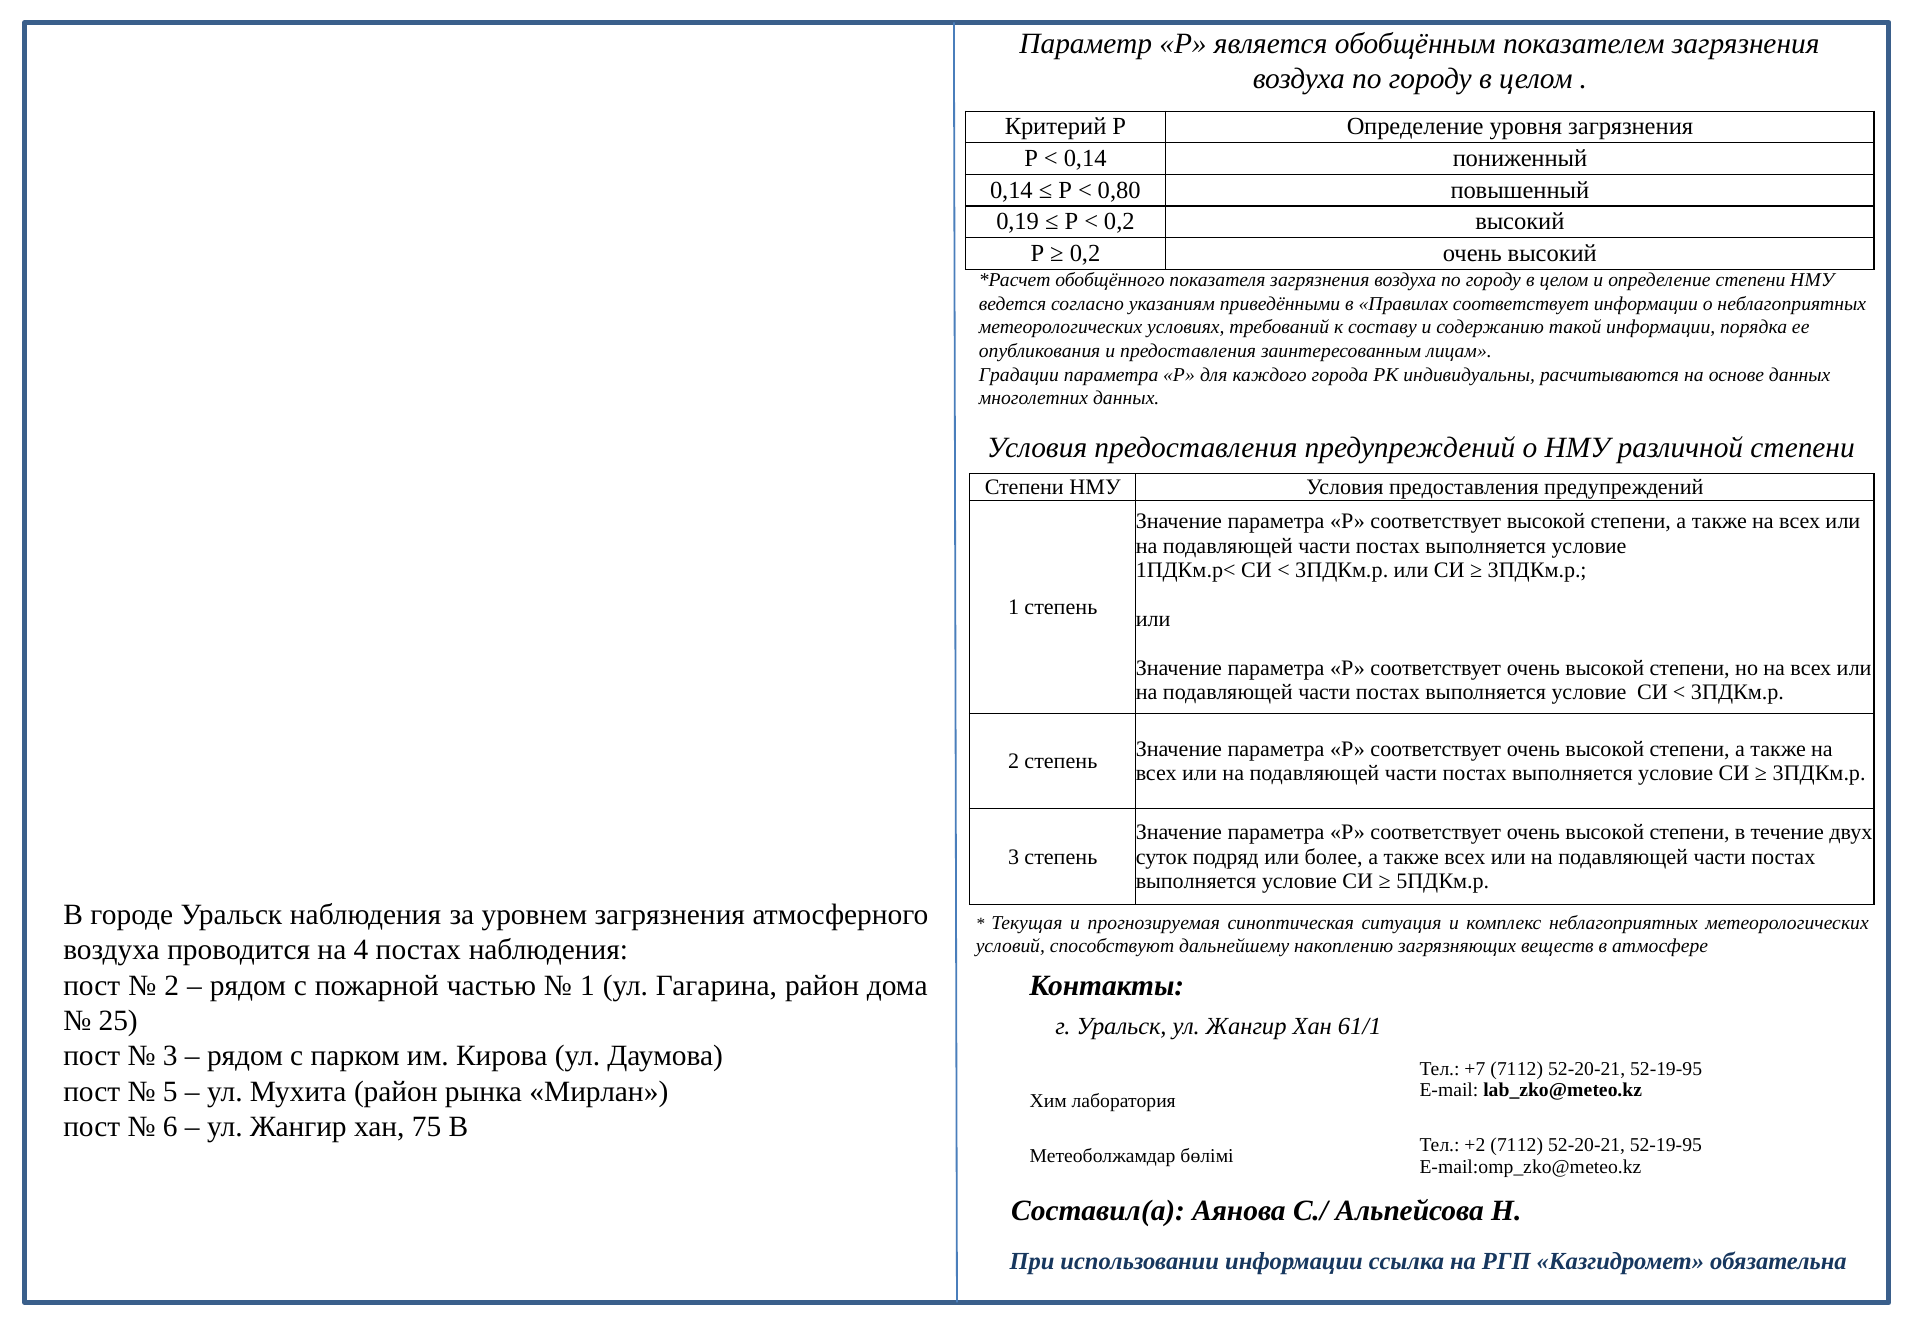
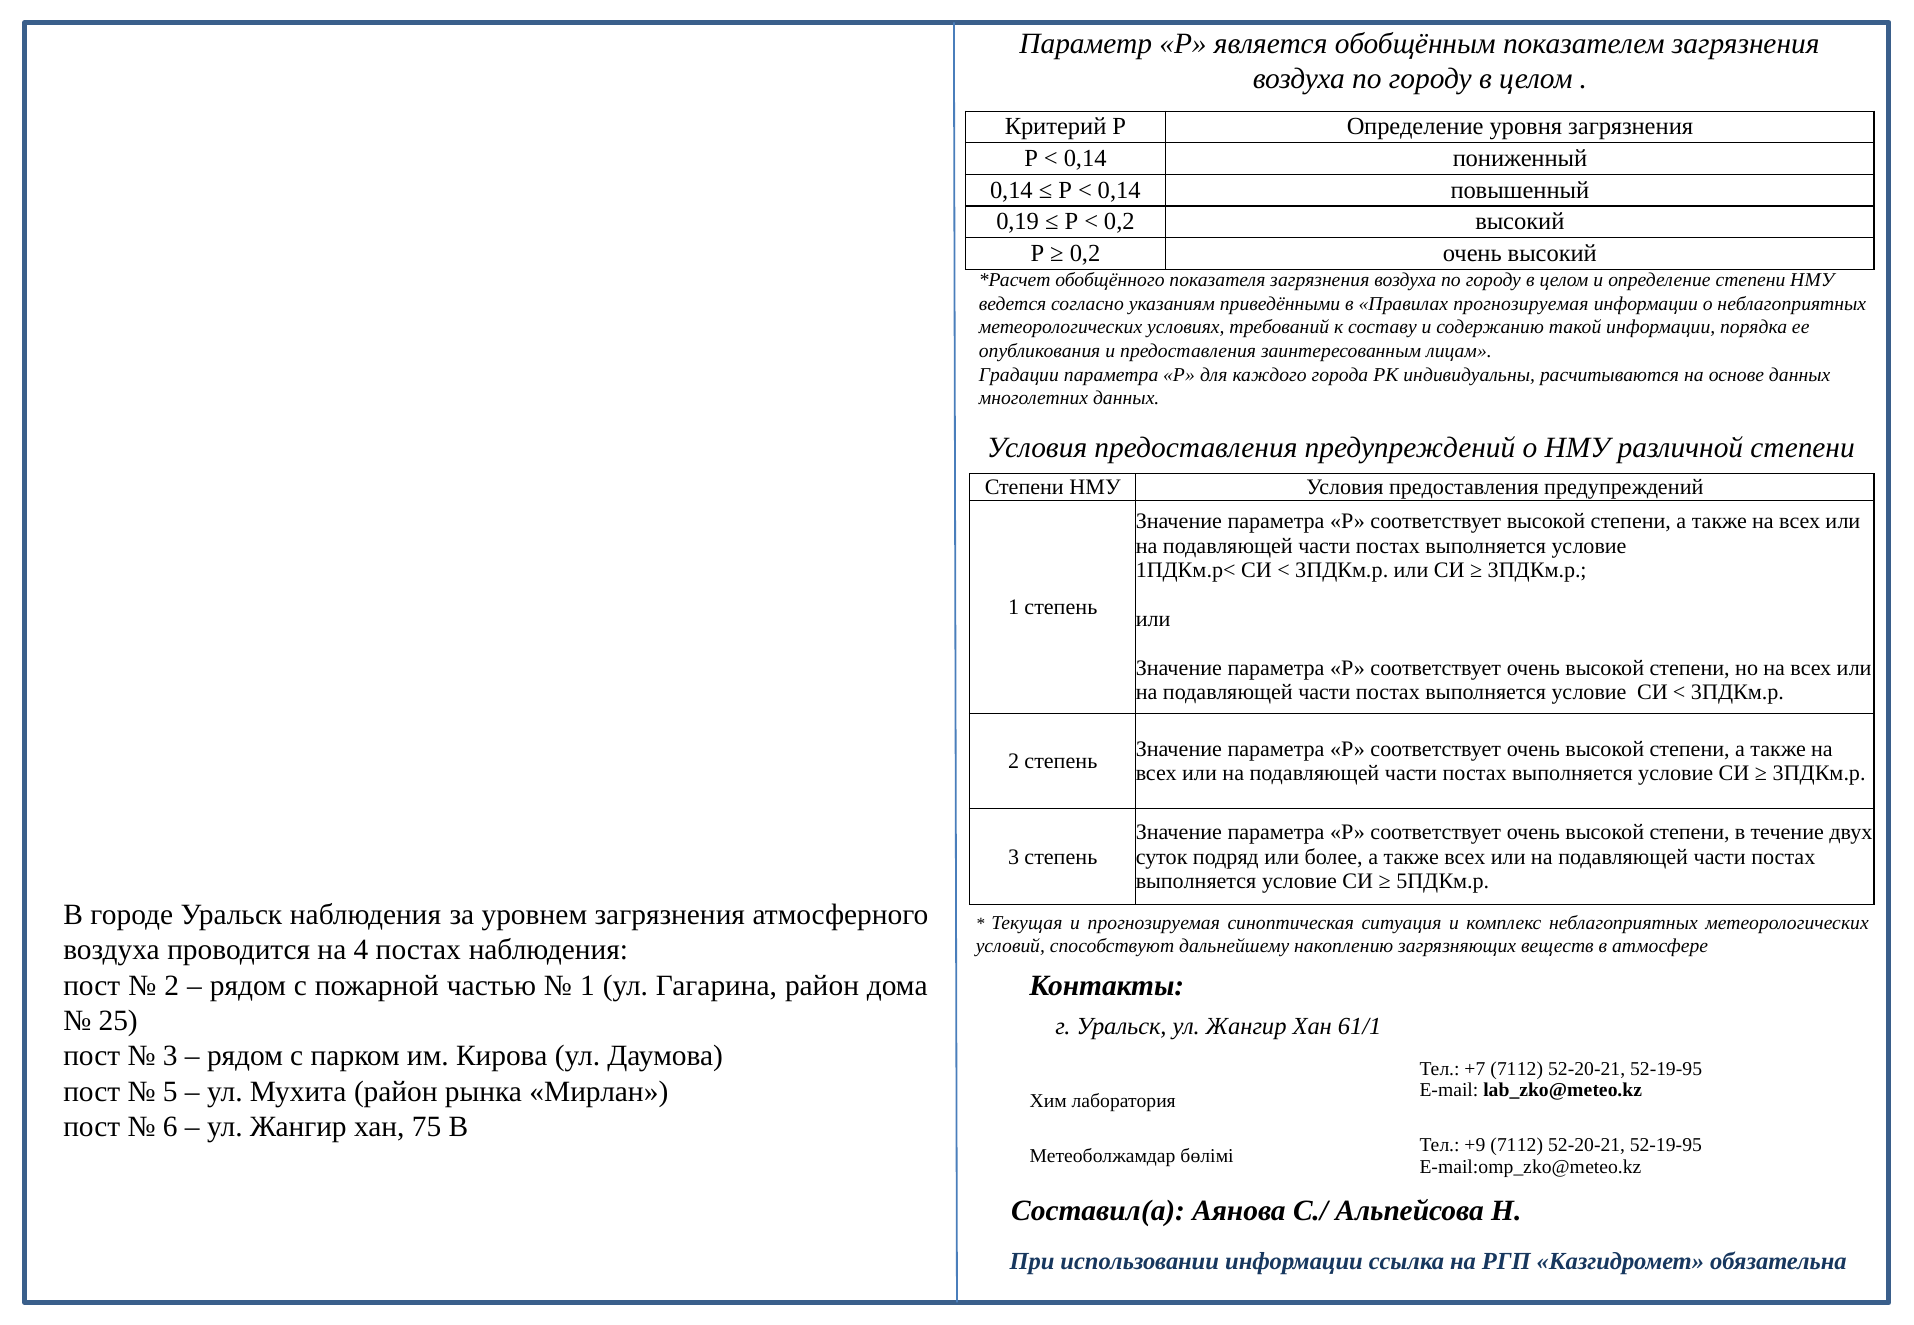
0,80: 0,80 -> 0,14 (1119, 190)
Правилах соответствует: соответствует -> прогнозируемая (1521, 304)
+2: +2 -> +9 (1475, 1145)
